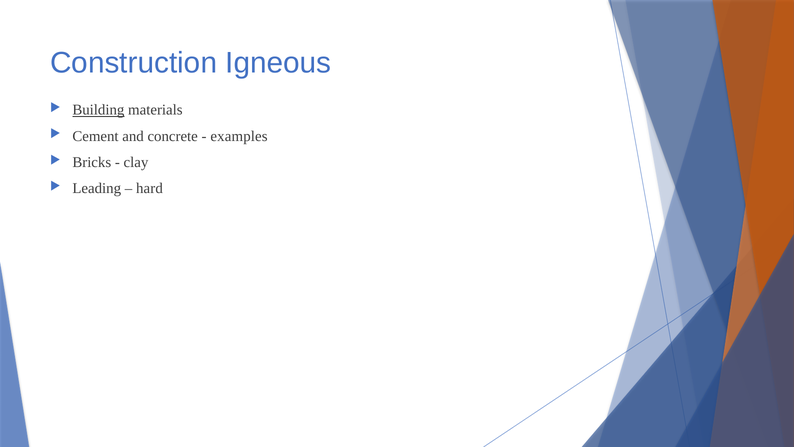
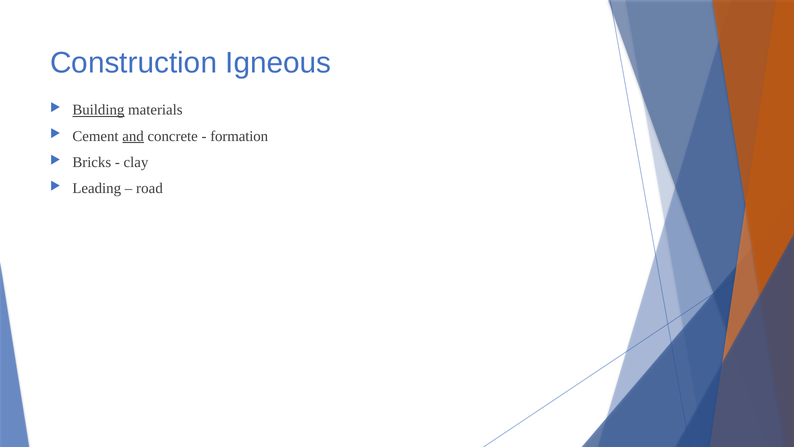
and underline: none -> present (133, 136)
examples: examples -> formation (239, 136)
hard: hard -> road (149, 188)
